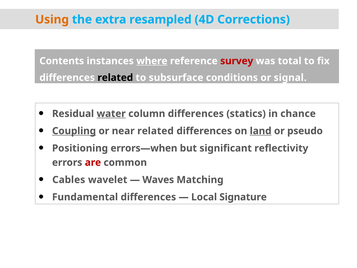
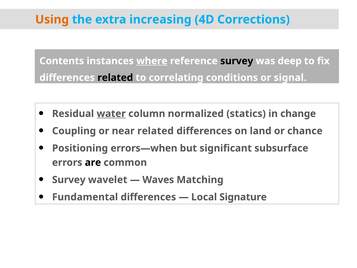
resampled: resampled -> increasing (160, 20)
survey colour: red -> black (237, 61)
total: total -> deep (290, 61)
subsurface: subsurface -> correlating (176, 78)
column differences: differences -> normalized (196, 114)
chance: chance -> change (298, 114)
Coupling underline: present -> none (74, 131)
land underline: present -> none (261, 131)
pseudo: pseudo -> chance (305, 131)
reflectivity: reflectivity -> subsurface (281, 148)
are colour: red -> black (93, 162)
Cables: Cables -> Survey (69, 180)
